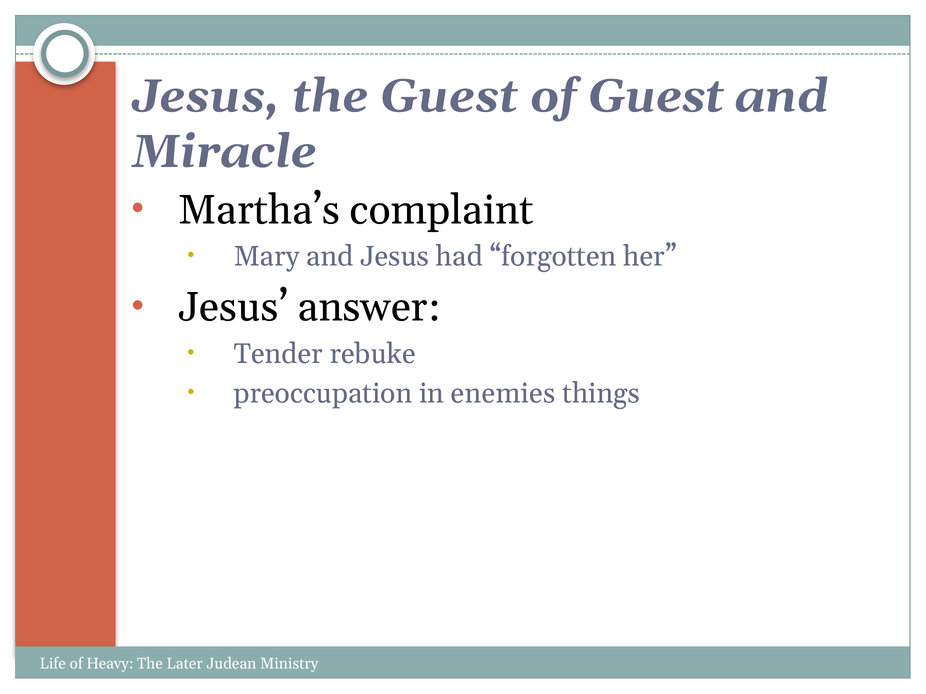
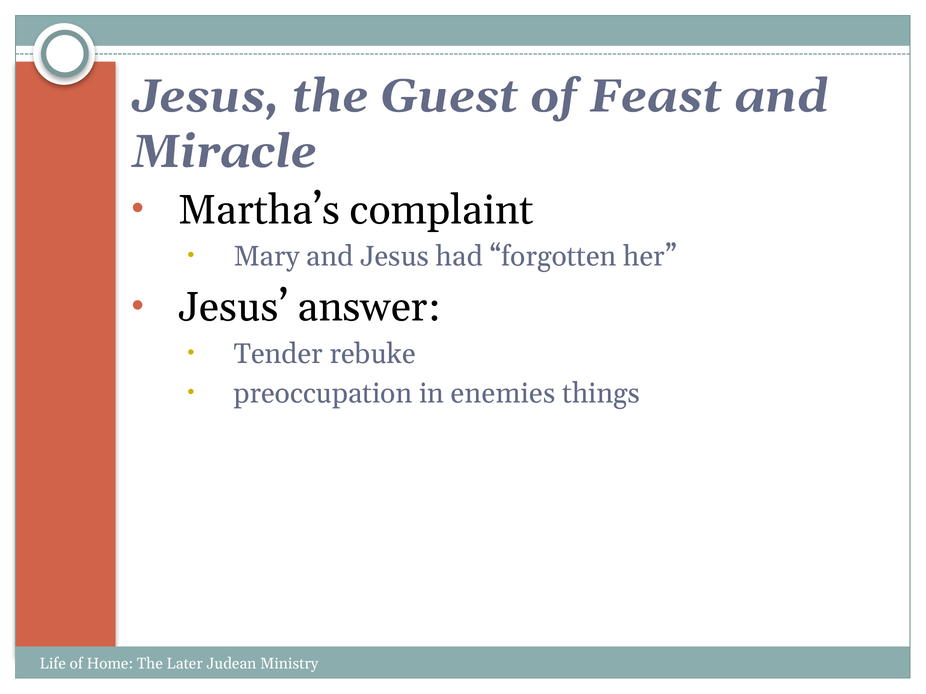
of Guest: Guest -> Feast (656, 96)
Heavy: Heavy -> Home (110, 664)
